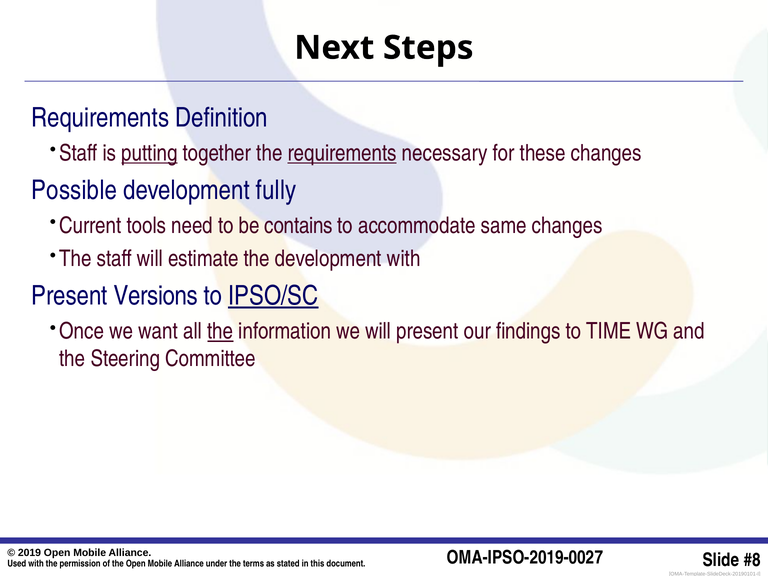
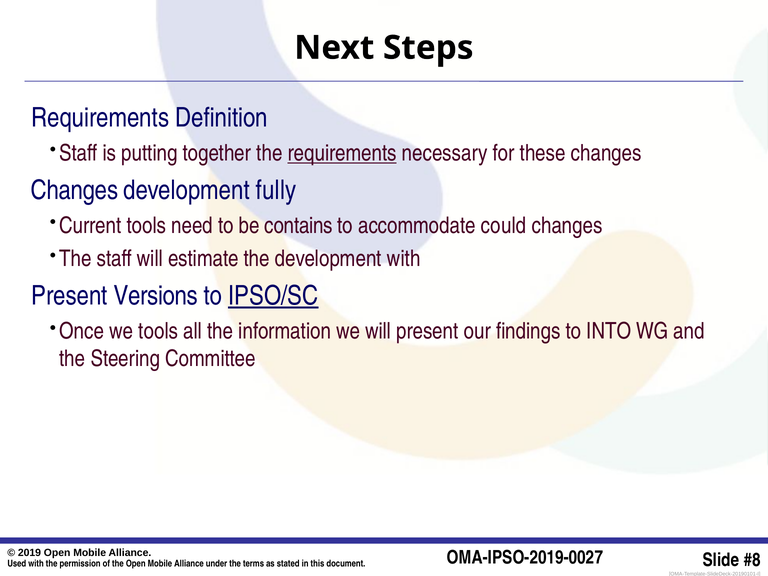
putting underline: present -> none (150, 153)
Possible: Possible -> Changes (75, 190)
same: same -> could (504, 226)
we want: want -> tools (158, 331)
the underline: present -> none (220, 331)
TIME: TIME -> INTO (609, 331)
